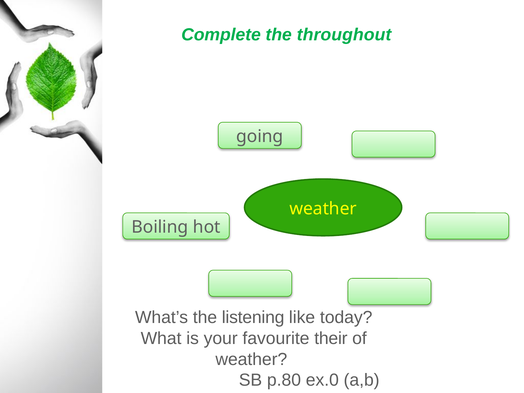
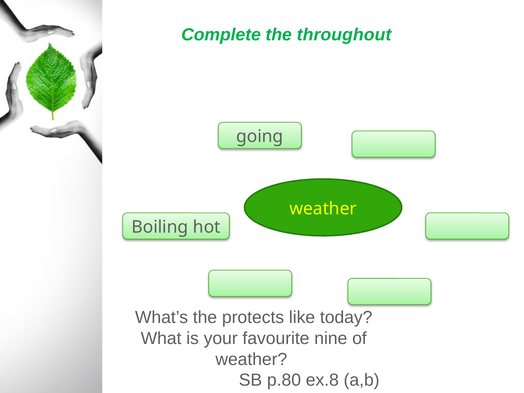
listening: listening -> protects (253, 317)
their: their -> nine (331, 338)
ex.0: ex.0 -> ex.8 (322, 380)
